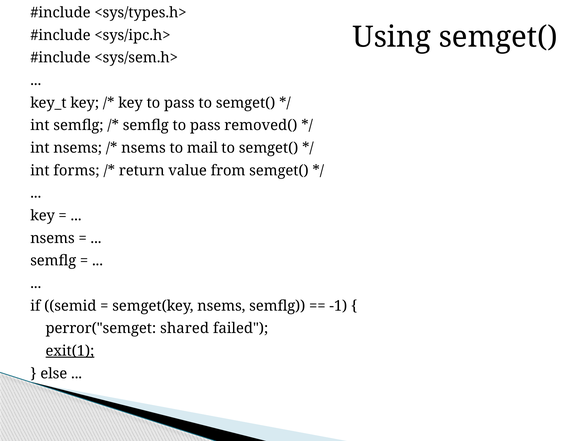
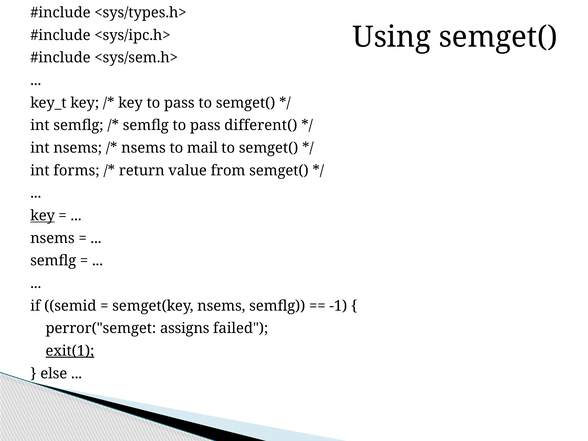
removed(: removed( -> different( (261, 125)
key underline: none -> present (43, 216)
shared: shared -> assigns (185, 328)
